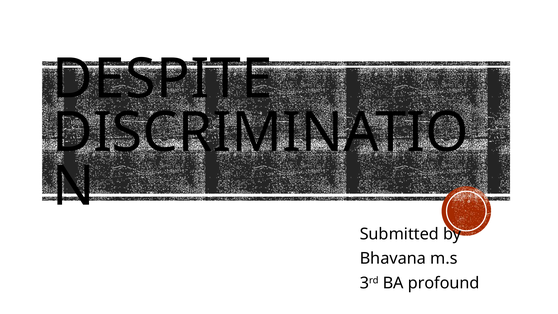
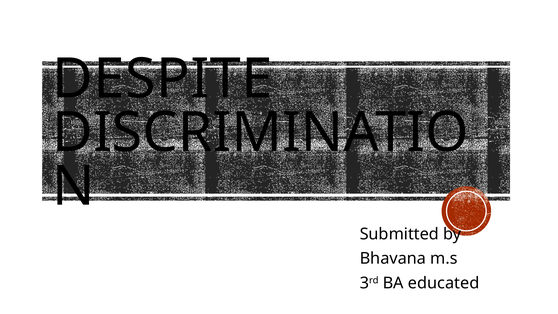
profound: profound -> educated (444, 283)
